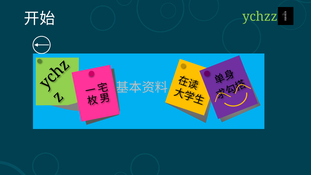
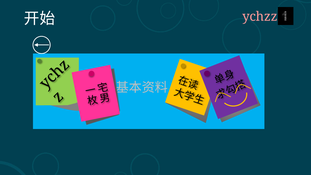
ychzz colour: light green -> pink (260, 17)
